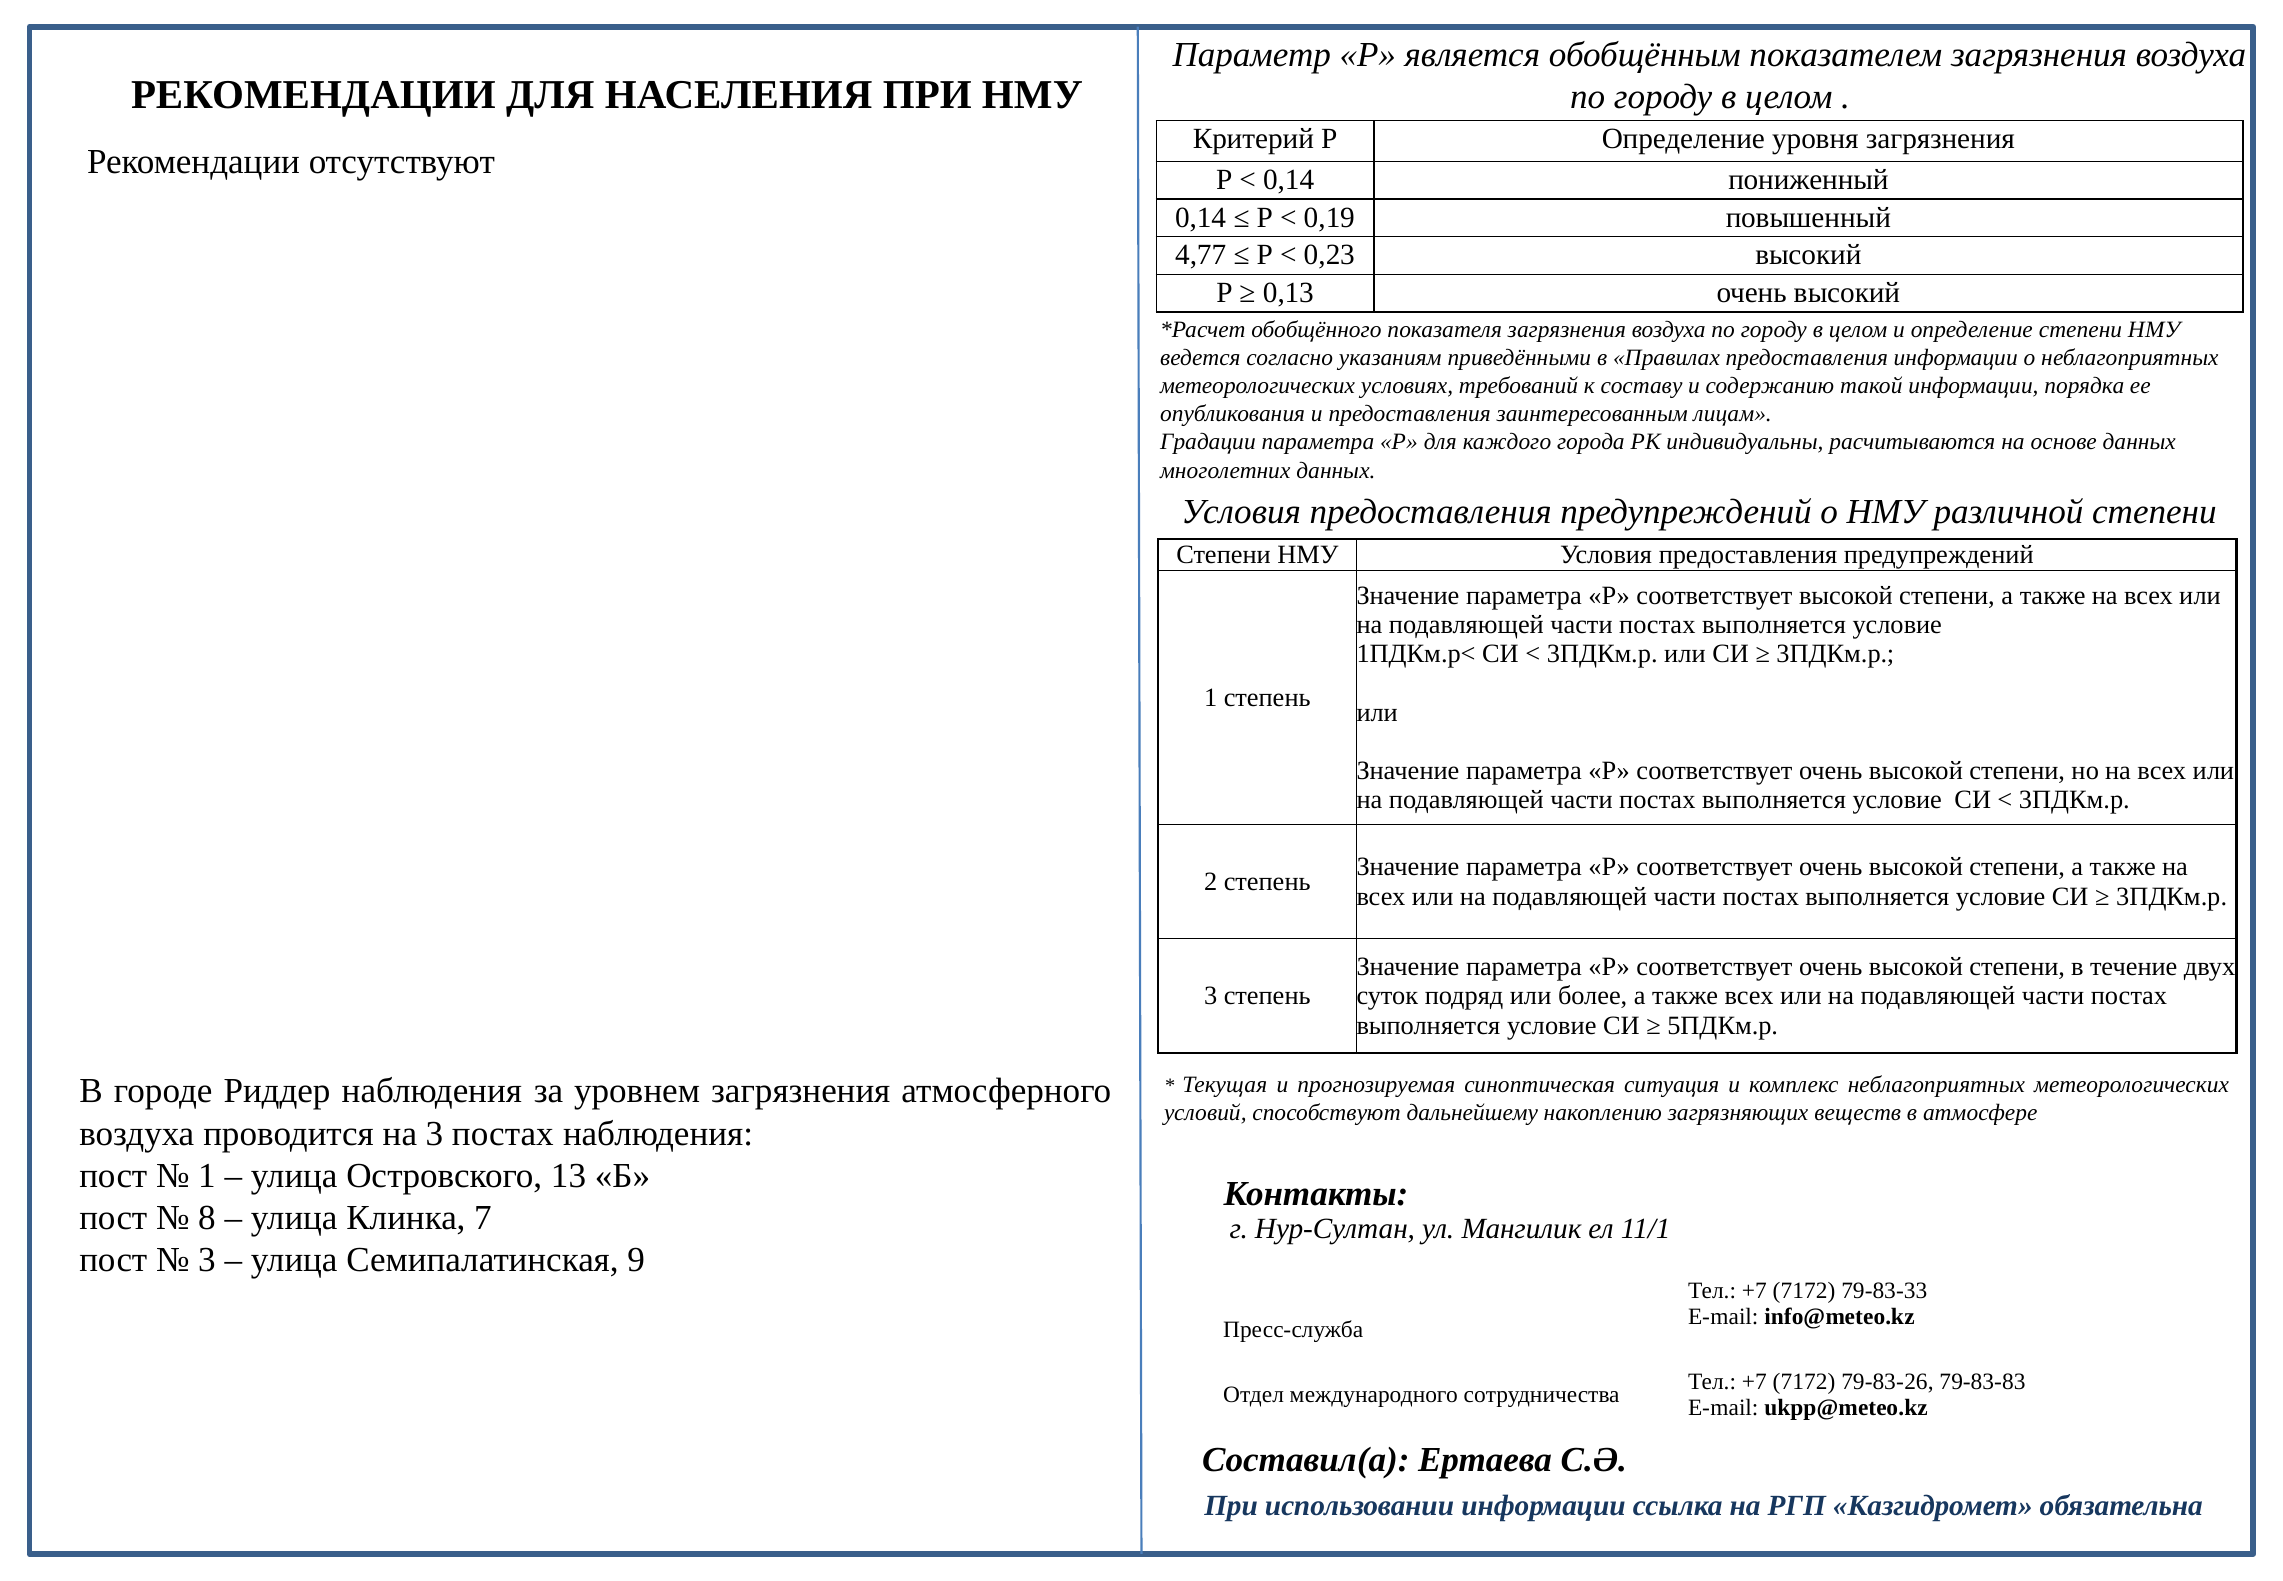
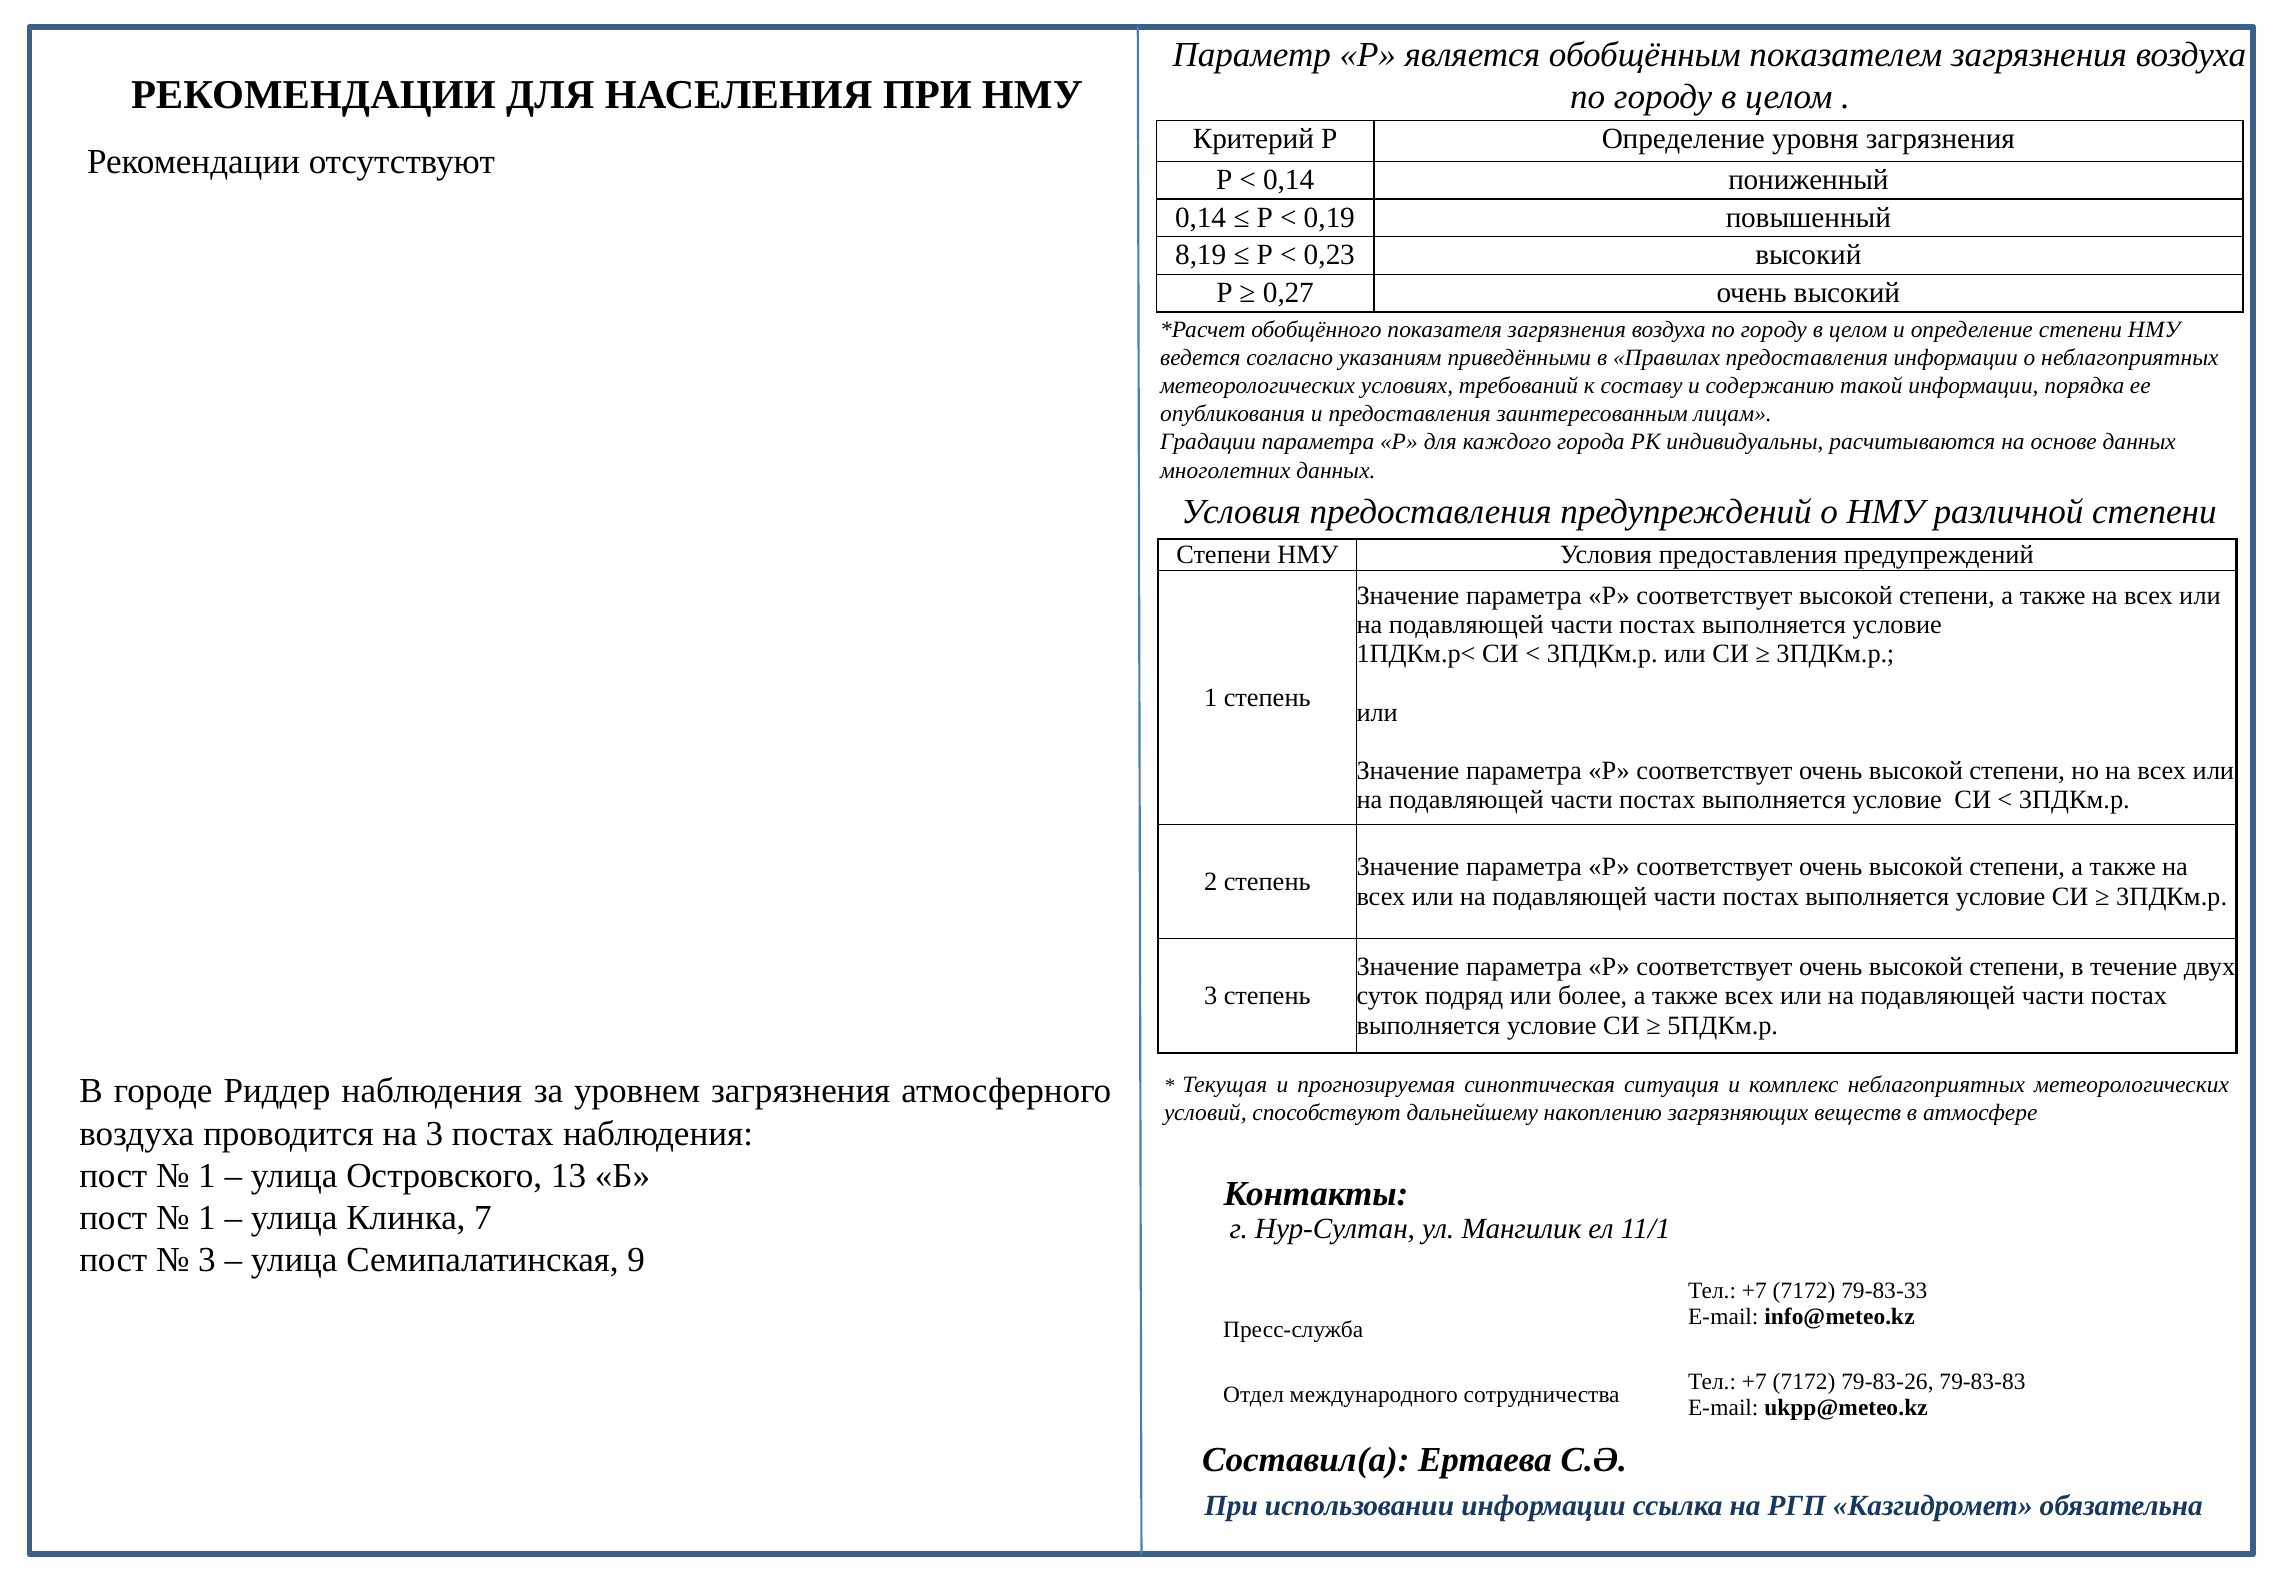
4,77: 4,77 -> 8,19 (1201, 255)
0,13: 0,13 -> 0,27 (1288, 293)
8: 8 -> 1 (207, 1217)
